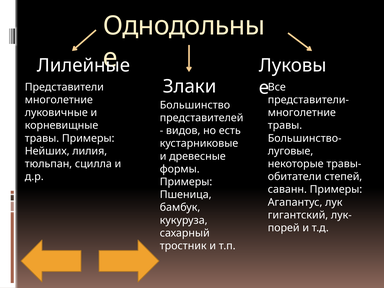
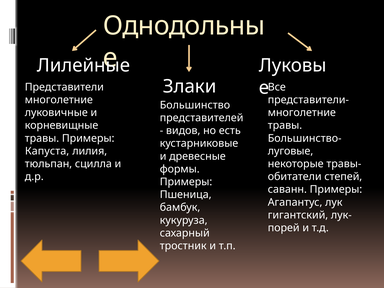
Нейших: Нейших -> Капуста (47, 151)
